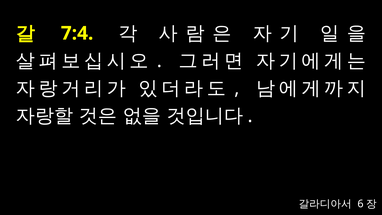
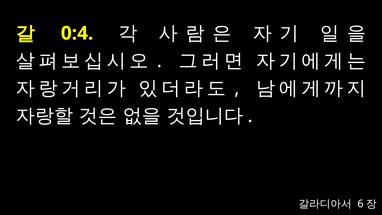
7:4: 7:4 -> 0:4 (77, 33)
